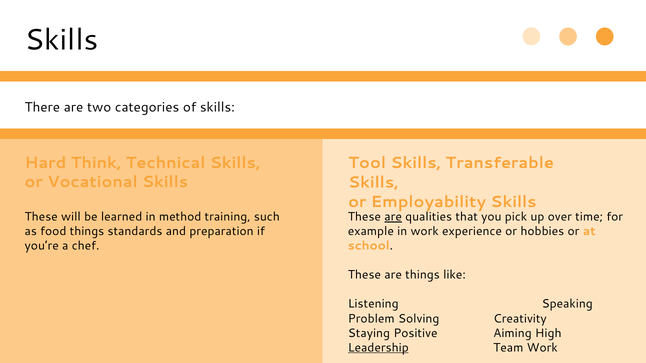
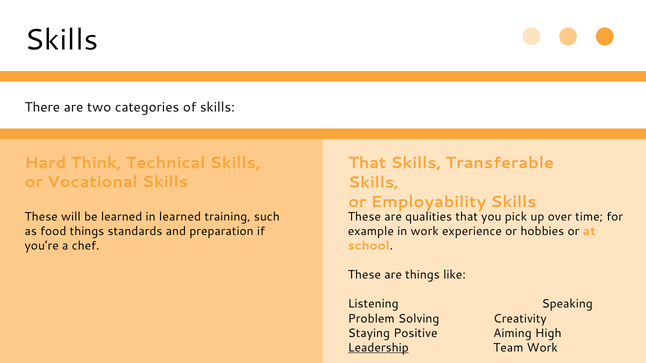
Tool: Tool -> That (367, 163)
in method: method -> learned (180, 217)
are underline: present -> none (393, 217)
